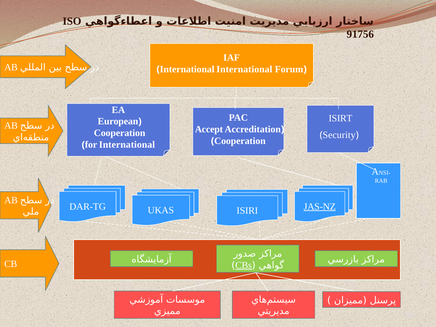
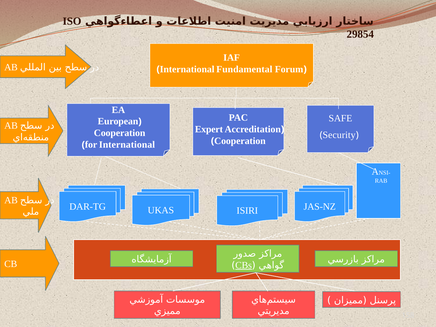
91756: 91756 -> 29854 (360, 34)
International International: International -> Fundamental (244, 69)
ISIRT: ISIRT -> SAFE (340, 118)
Accept: Accept -> Expert (209, 129)
JAS-NZ underline: present -> none (320, 207)
